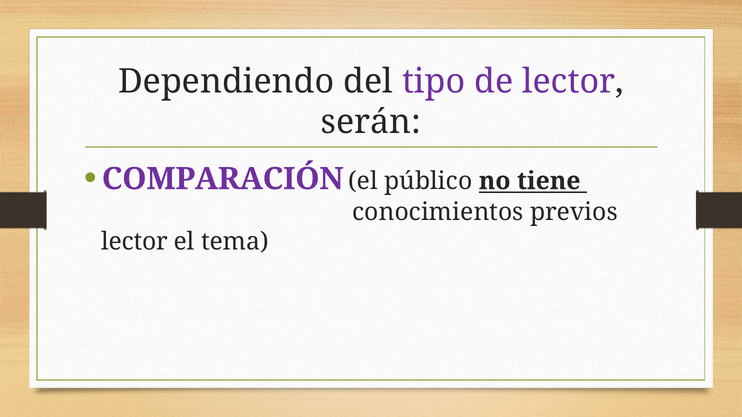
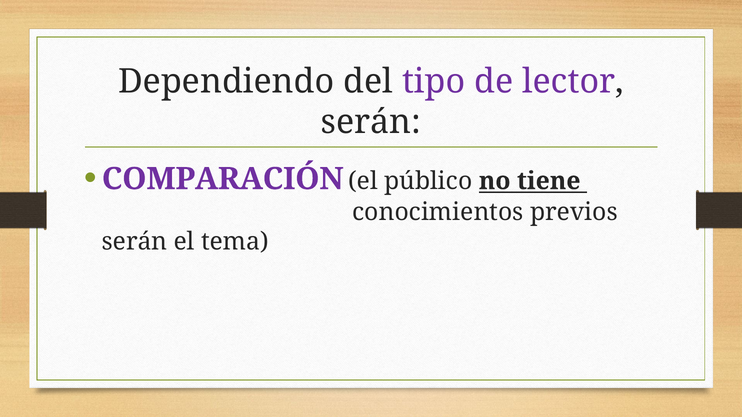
lector: lector -> serán (135, 242)
